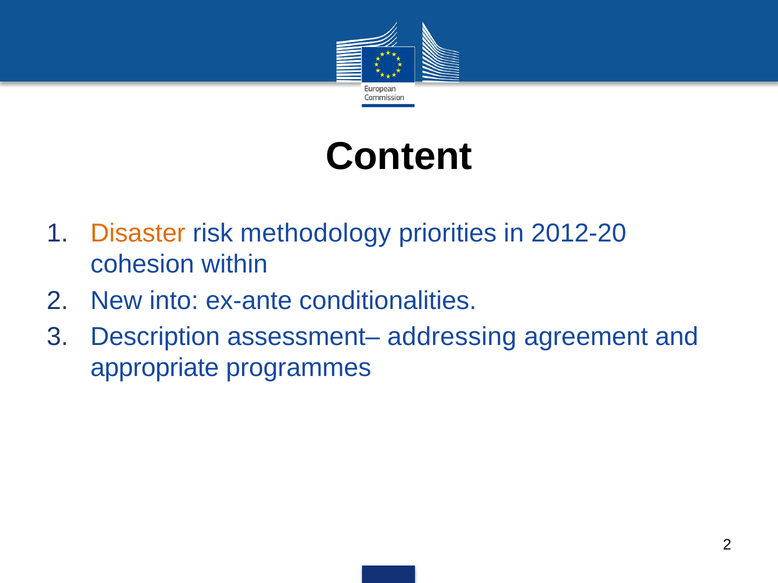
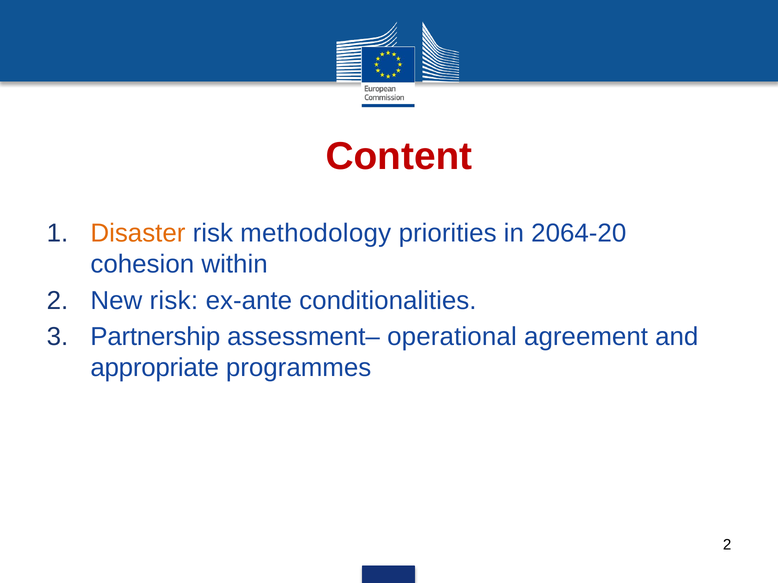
Content colour: black -> red (399, 157)
2012-20: 2012-20 -> 2064-20 (579, 233)
New into: into -> risk (174, 301)
Description: Description -> Partnership (155, 337)
addressing: addressing -> operational (452, 337)
